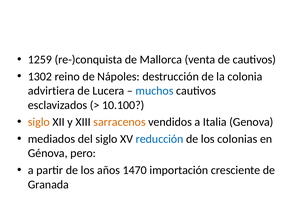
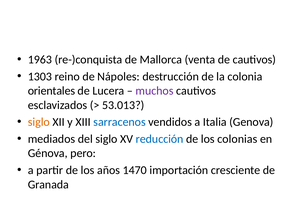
1259: 1259 -> 1963 (40, 59)
1302: 1302 -> 1303 (40, 76)
advirtiera: advirtiera -> orientales (51, 91)
muchos colour: blue -> purple (155, 91)
10.100: 10.100 -> 53.013 (123, 105)
sarracenos colour: orange -> blue (120, 122)
